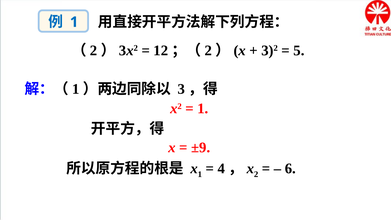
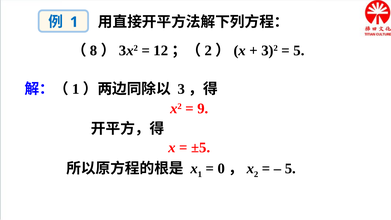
2: 2 -> 8 (94, 50)
1: 1 -> 9 (203, 109)
±9: ±9 -> ±5 (201, 147)
4: 4 -> 0 (221, 169)
6: 6 -> 5 (290, 169)
